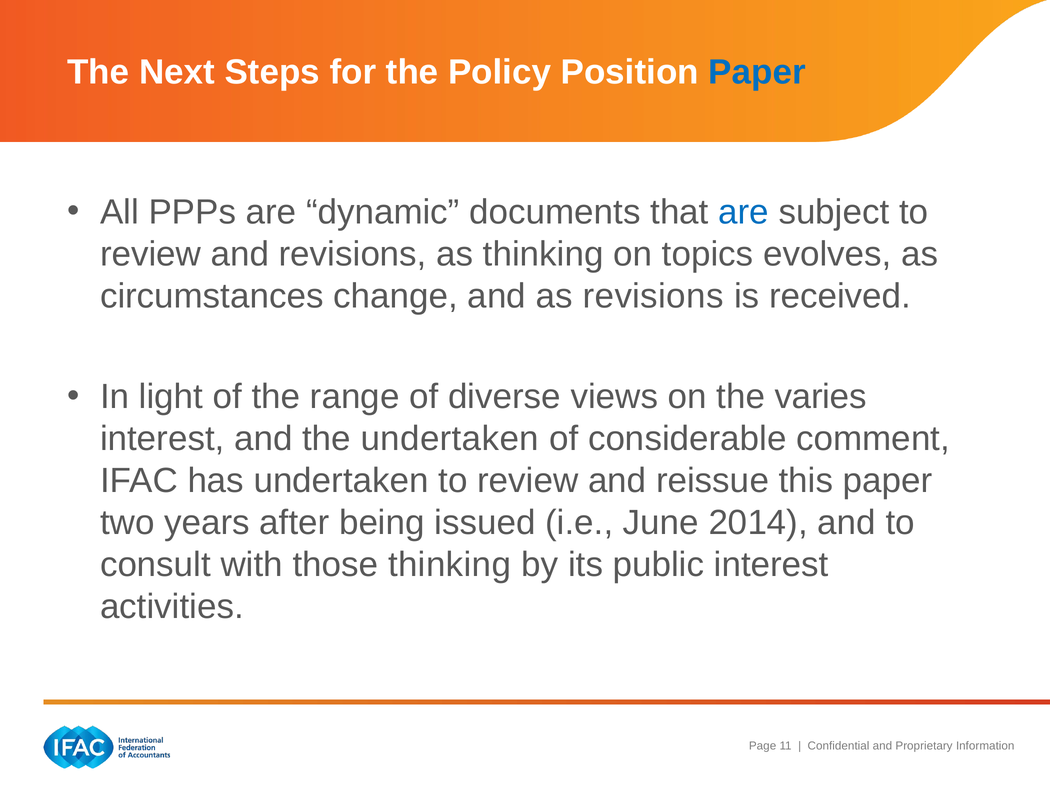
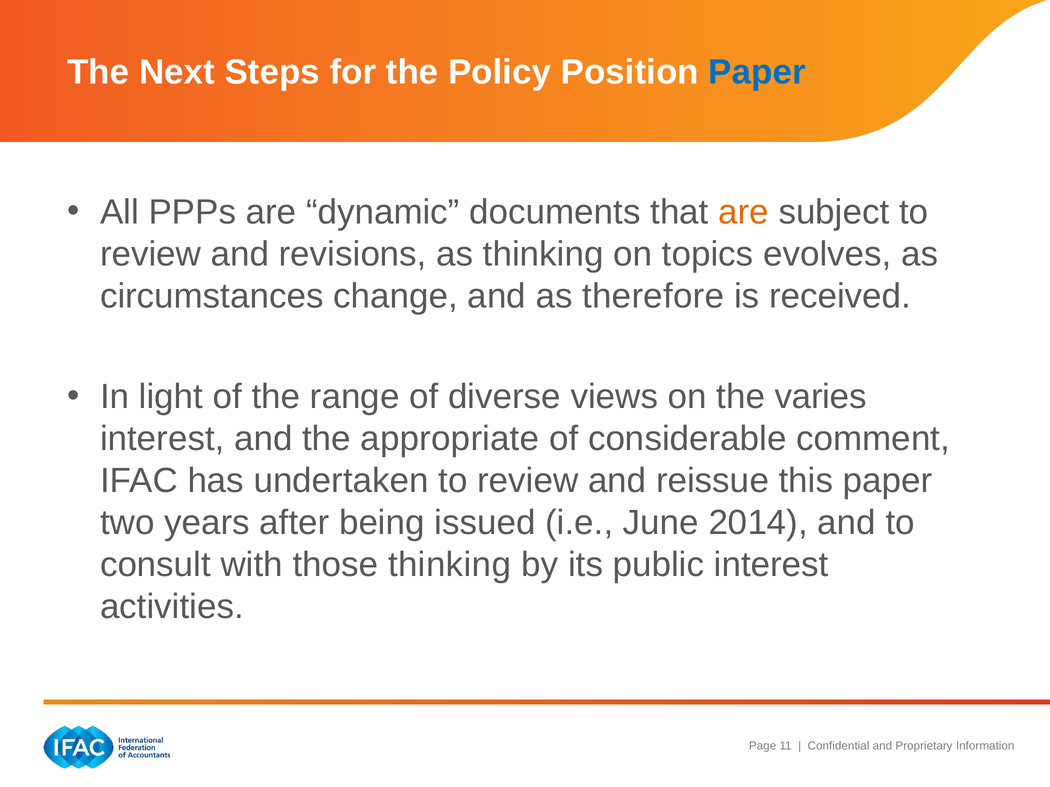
are colour: blue -> orange (744, 212)
as revisions: revisions -> therefore (653, 296)
the undertaken: undertaken -> appropriate (450, 439)
